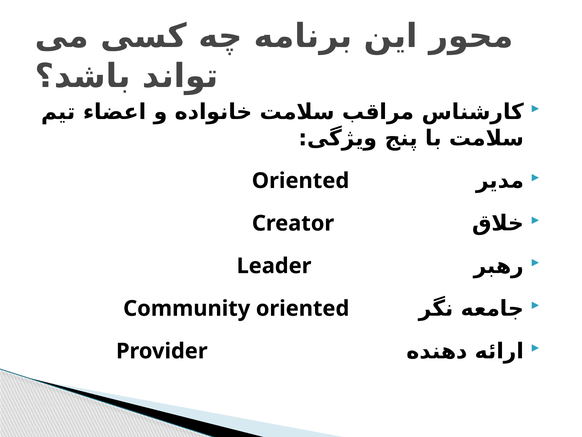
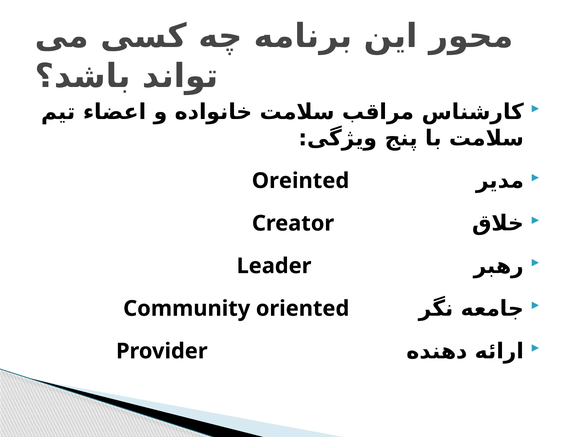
Oriented: Oriented -> Oreinted (300, 181)
